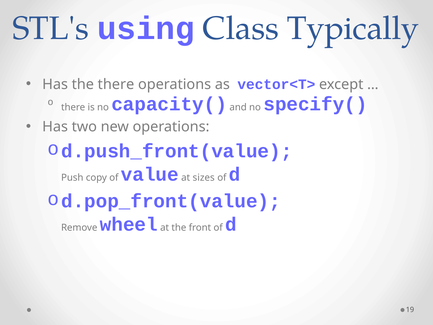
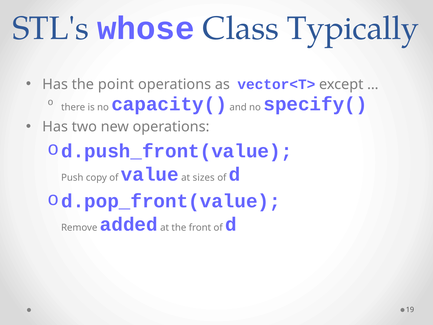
using: using -> whose (146, 28)
the there: there -> point (116, 84)
wheel: wheel -> added (129, 224)
